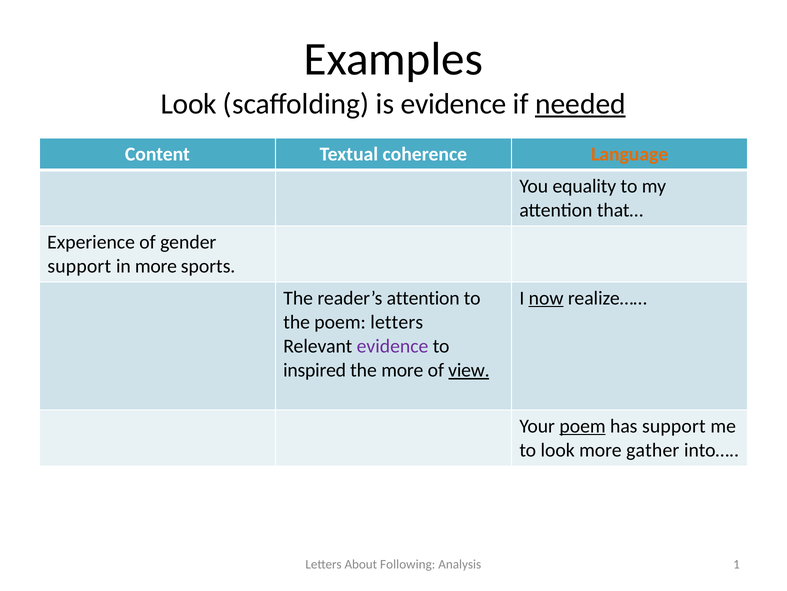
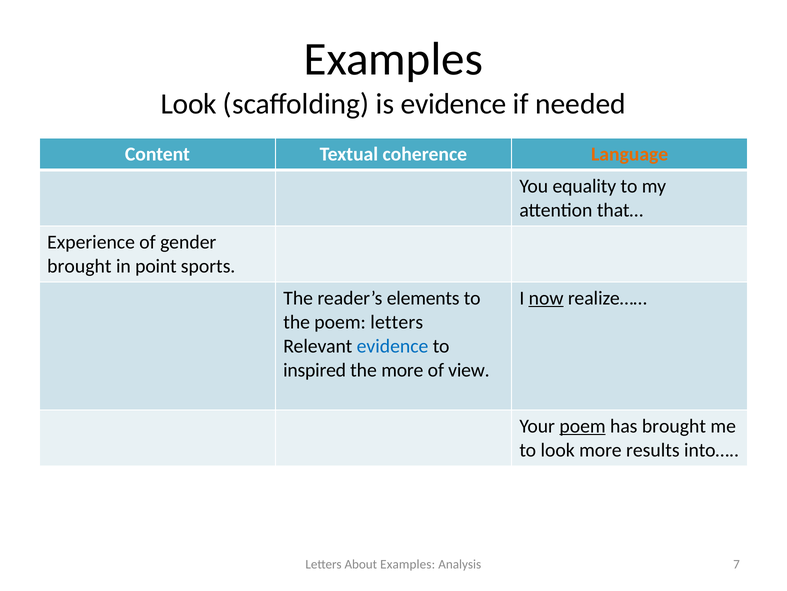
needed underline: present -> none (580, 104)
support: support -> brought (79, 266)
in more: more -> point (156, 266)
reader’s attention: attention -> elements (423, 298)
evidence colour: purple -> blue (393, 346)
view underline: present -> none (469, 370)
has support: support -> brought (674, 426)
gather: gather -> results (653, 450)
About Following: Following -> Examples (408, 564)
1: 1 -> 7 (737, 564)
